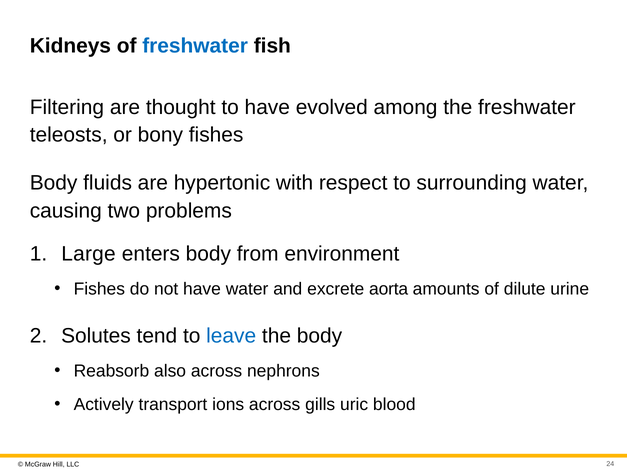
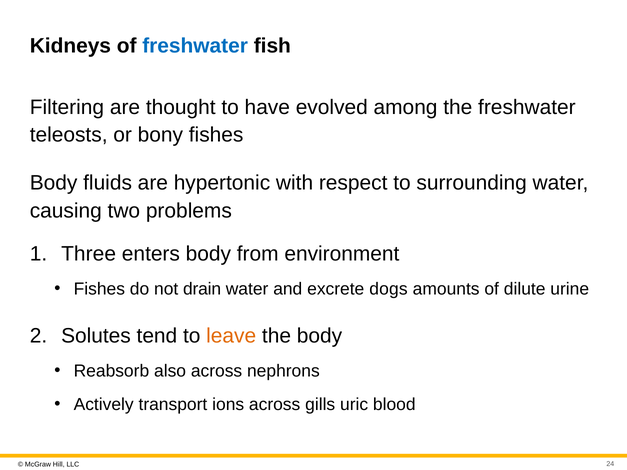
Large: Large -> Three (89, 254)
not have: have -> drain (202, 289)
aorta: aorta -> dogs (388, 289)
leave colour: blue -> orange (231, 336)
